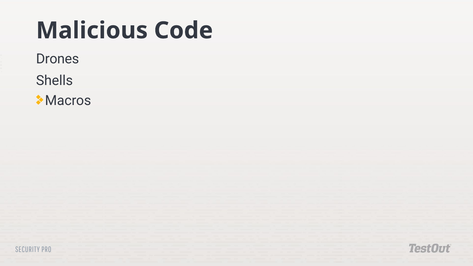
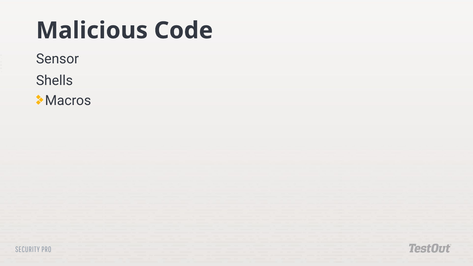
Drones: Drones -> Sensor (57, 59)
